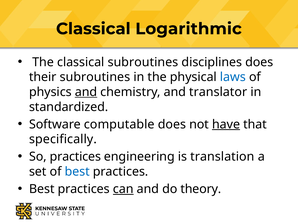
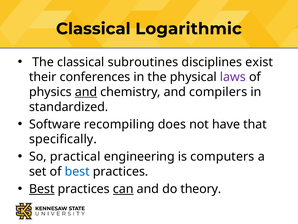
disciplines does: does -> exist (259, 62)
their subroutines: subroutines -> conferences (95, 77)
laws colour: blue -> purple (233, 77)
translator: translator -> compilers (218, 92)
computable: computable -> recompiling (119, 124)
have underline: present -> none (226, 124)
So practices: practices -> practical (75, 156)
translation: translation -> computers (222, 156)
Best underline: none -> present (42, 189)
